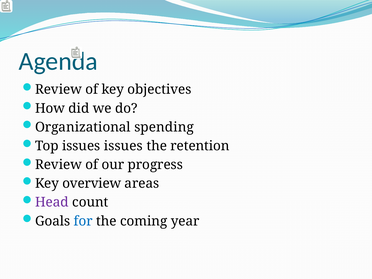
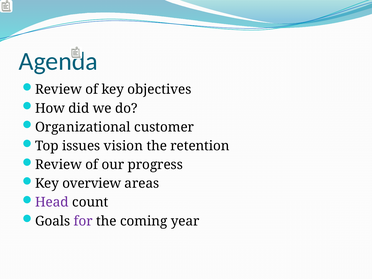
spending: spending -> customer (164, 127)
issues issues: issues -> vision (123, 146)
for colour: blue -> purple (83, 221)
